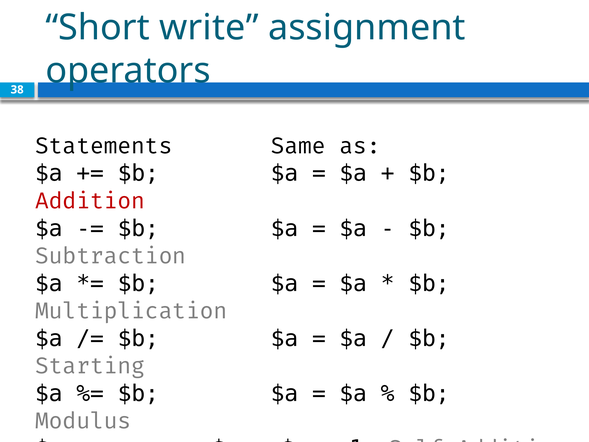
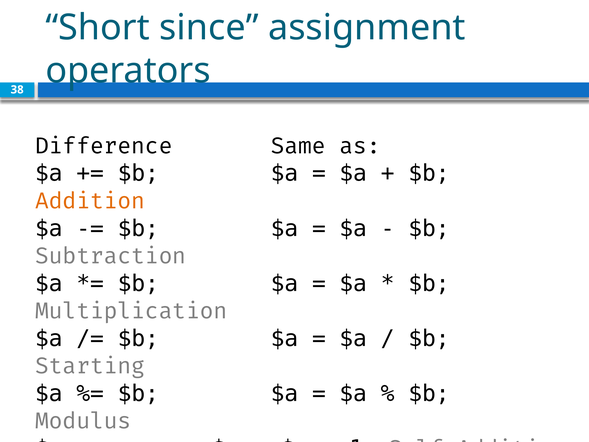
write: write -> since (209, 28)
Statements: Statements -> Difference (104, 146)
Addition colour: red -> orange (90, 201)
